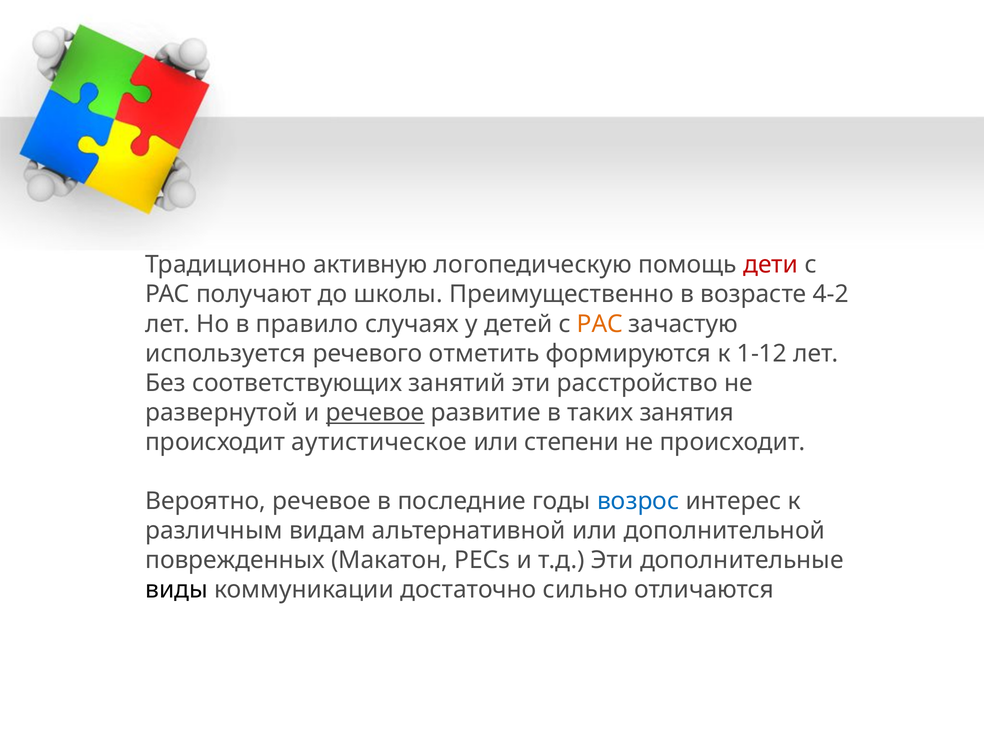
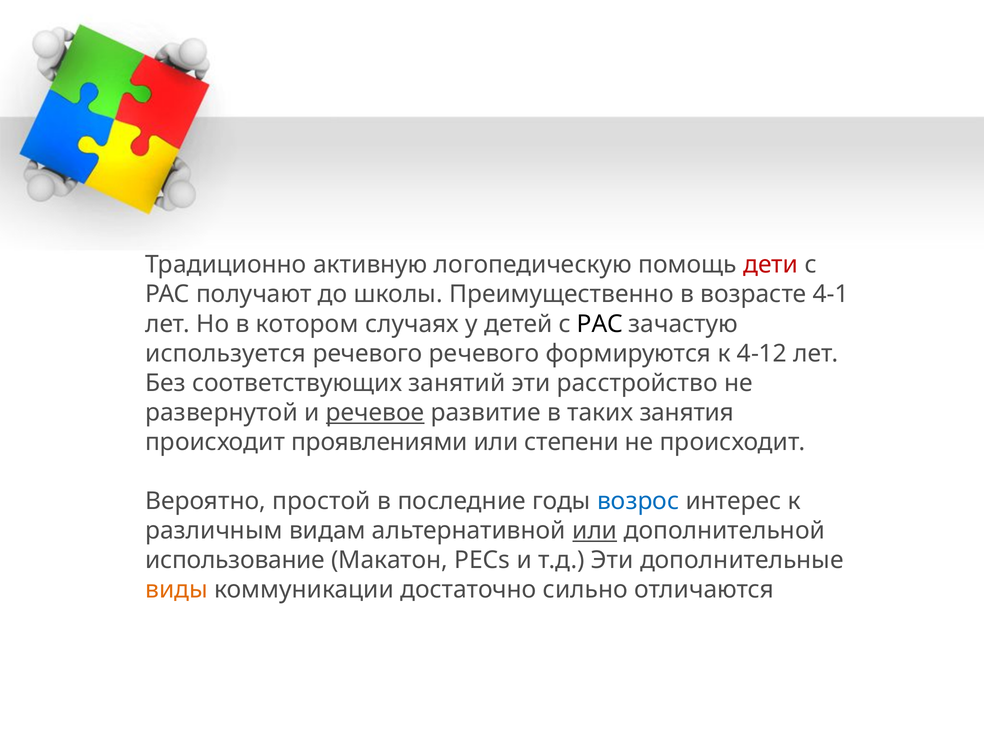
4-2: 4-2 -> 4-1 (831, 294)
правило: правило -> котором (307, 324)
РАС colour: orange -> black (600, 324)
речевого отметить: отметить -> речевого (484, 353)
1-12: 1-12 -> 4-12 (762, 353)
аутистическое: аутистическое -> проявлениями (379, 442)
Вероятно речевое: речевое -> простой (321, 501)
или underline: none -> present (595, 531)
поврежденных: поврежденных -> использование (235, 560)
виды colour: black -> orange (177, 590)
